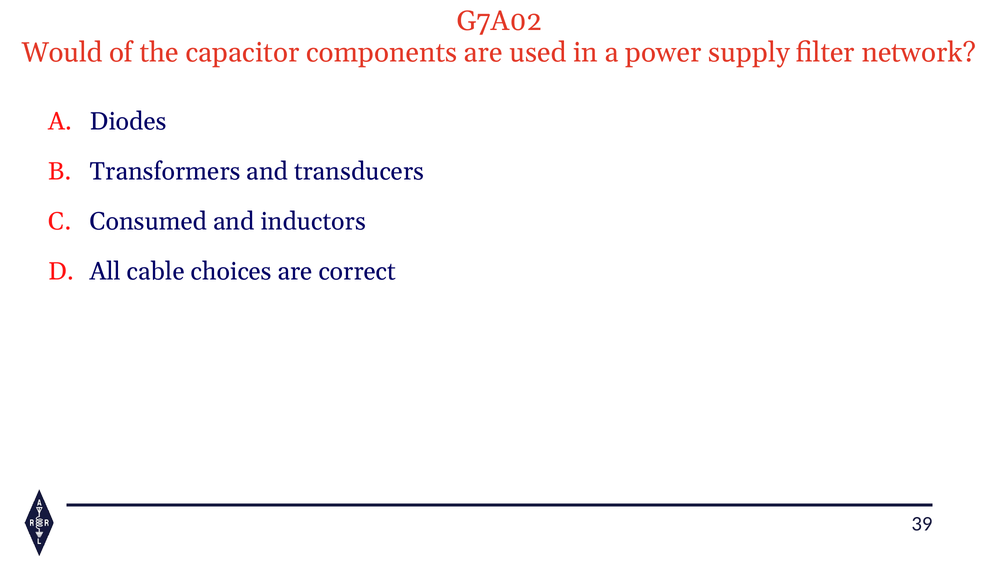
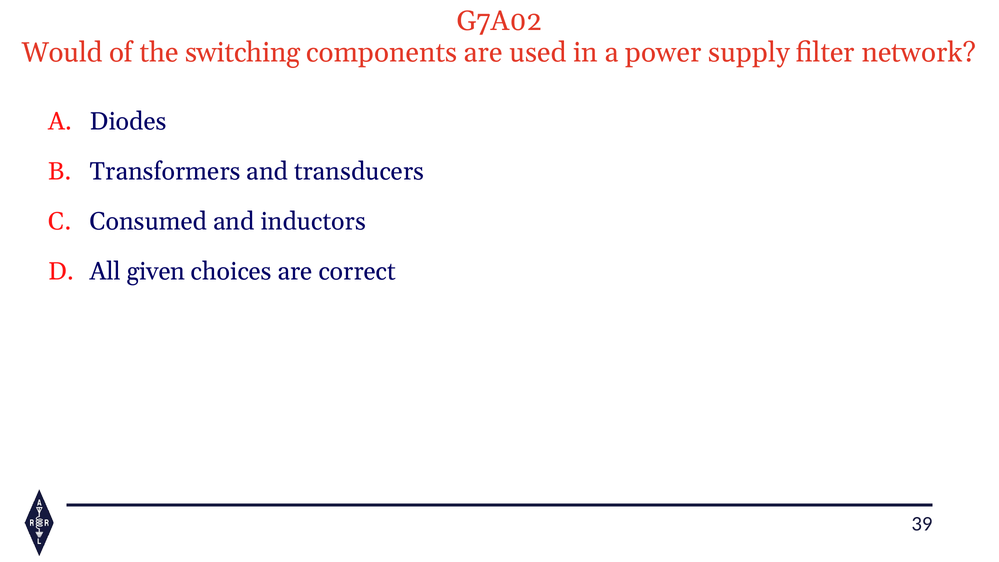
capacitor: capacitor -> switching (243, 52)
cable: cable -> given (156, 271)
